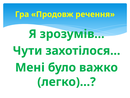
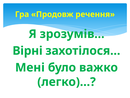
Чути: Чути -> Вірні (28, 51)
